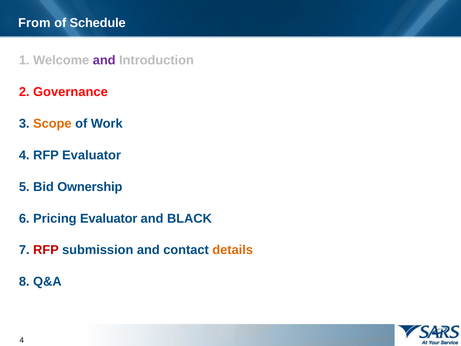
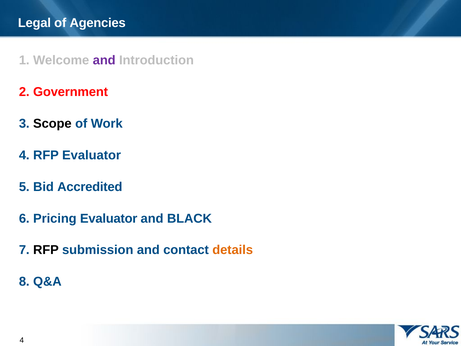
From: From -> Legal (34, 23)
Schedule: Schedule -> Agencies (98, 23)
Governance: Governance -> Government (71, 92)
Scope colour: orange -> black (52, 123)
Ownership: Ownership -> Accredited (90, 187)
RFP colour: red -> black (46, 250)
